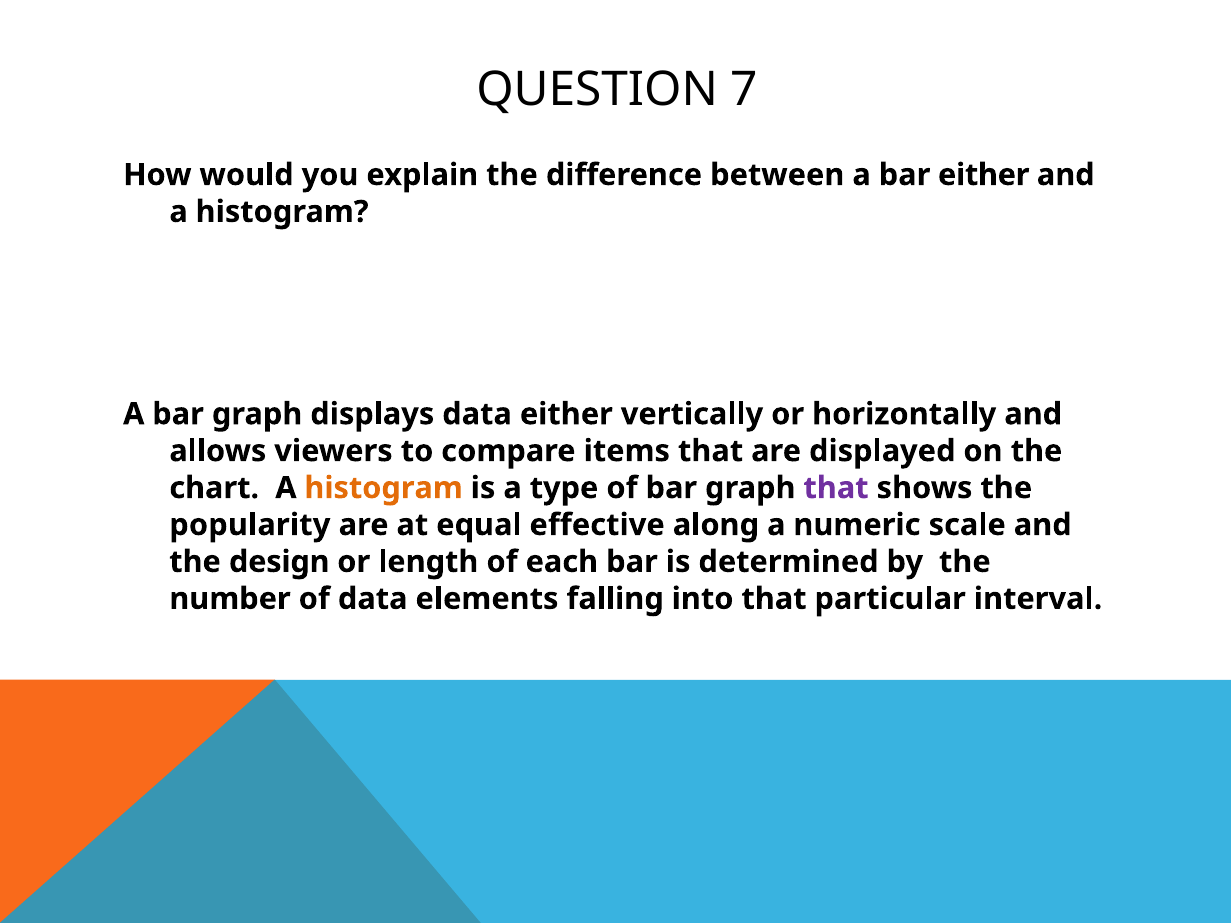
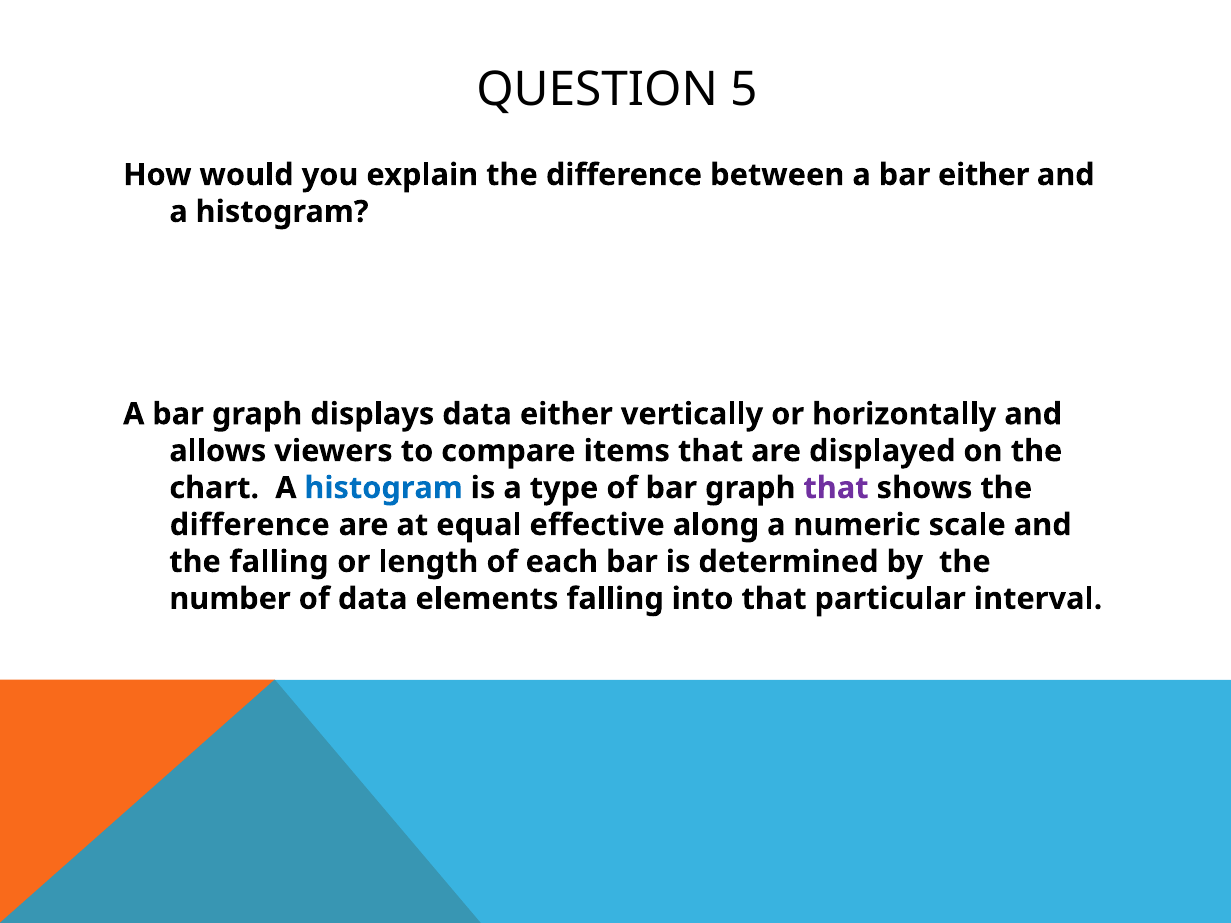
7: 7 -> 5 (744, 89)
histogram colour: orange -> blue (384, 488)
popularity: popularity -> difference (250, 525)
the design: design -> falling (279, 562)
